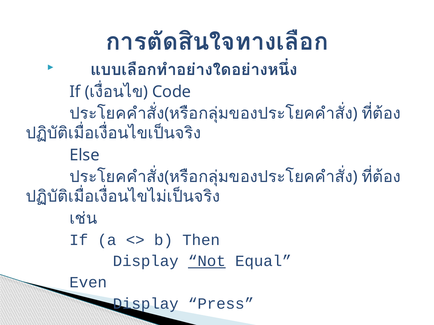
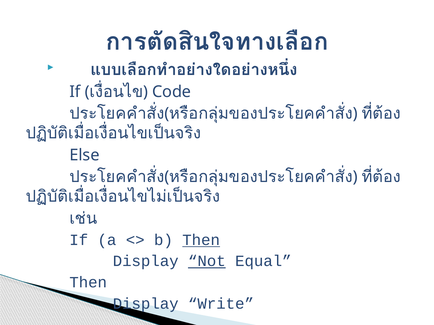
Then underline: none -> present (201, 240)
Even: Even -> Then (88, 283)
Press: Press -> Write (221, 304)
